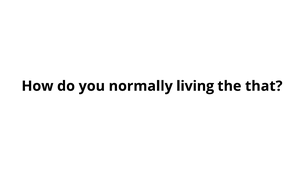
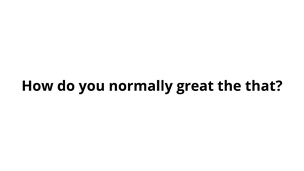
living: living -> great (195, 86)
